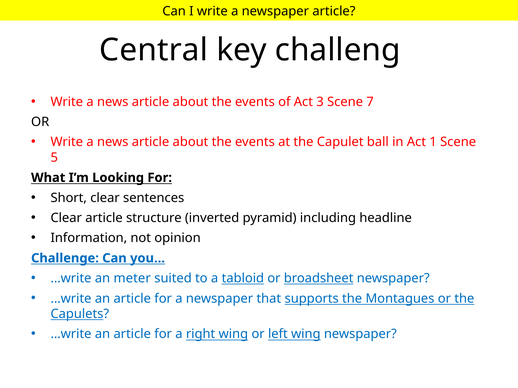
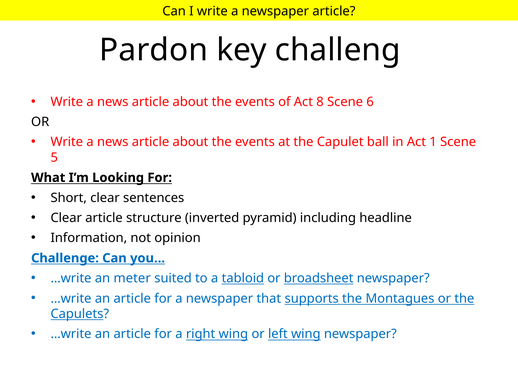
Central: Central -> Pardon (154, 50)
3: 3 -> 8 (320, 102)
7: 7 -> 6 (370, 102)
